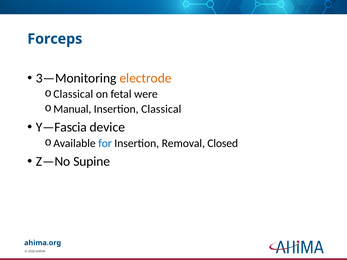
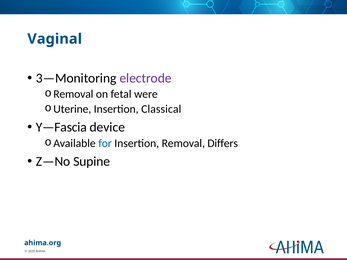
Forceps: Forceps -> Vaginal (55, 39)
electrode colour: orange -> purple (146, 78)
Classical: Classical -> Removal (73, 94)
Manual: Manual -> Uterine (72, 109)
Closed: Closed -> Differs (223, 143)
